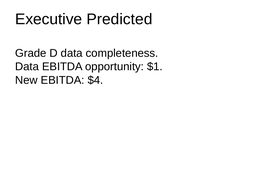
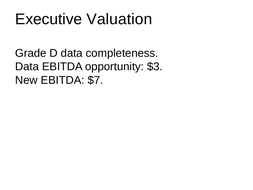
Predicted: Predicted -> Valuation (119, 19)
$1: $1 -> $3 (155, 67)
$4: $4 -> $7 (95, 80)
